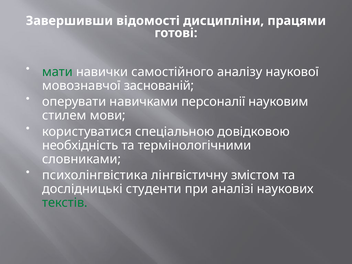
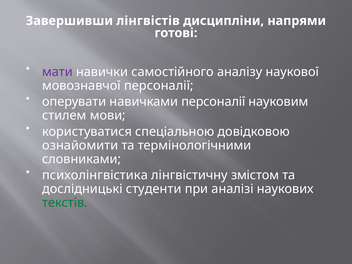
відомості: відомості -> лінгвістів (148, 21)
працями: працями -> напрями (297, 21)
мати colour: green -> purple (57, 72)
мовознавчої заснованій: заснованій -> персоналії (159, 86)
необхідність: необхідність -> ознайомити (80, 145)
